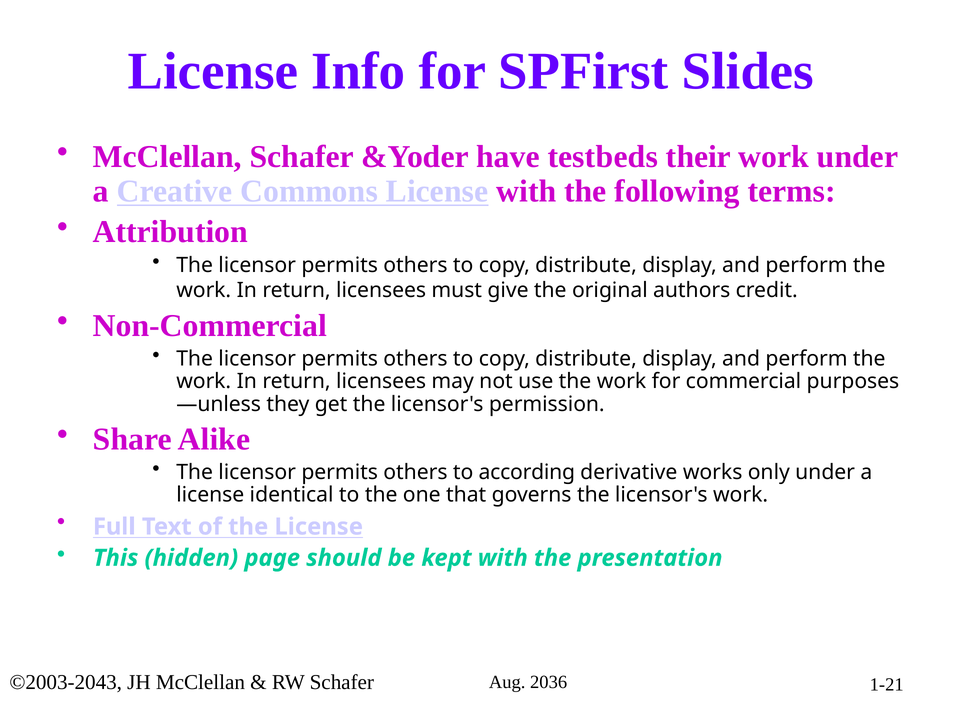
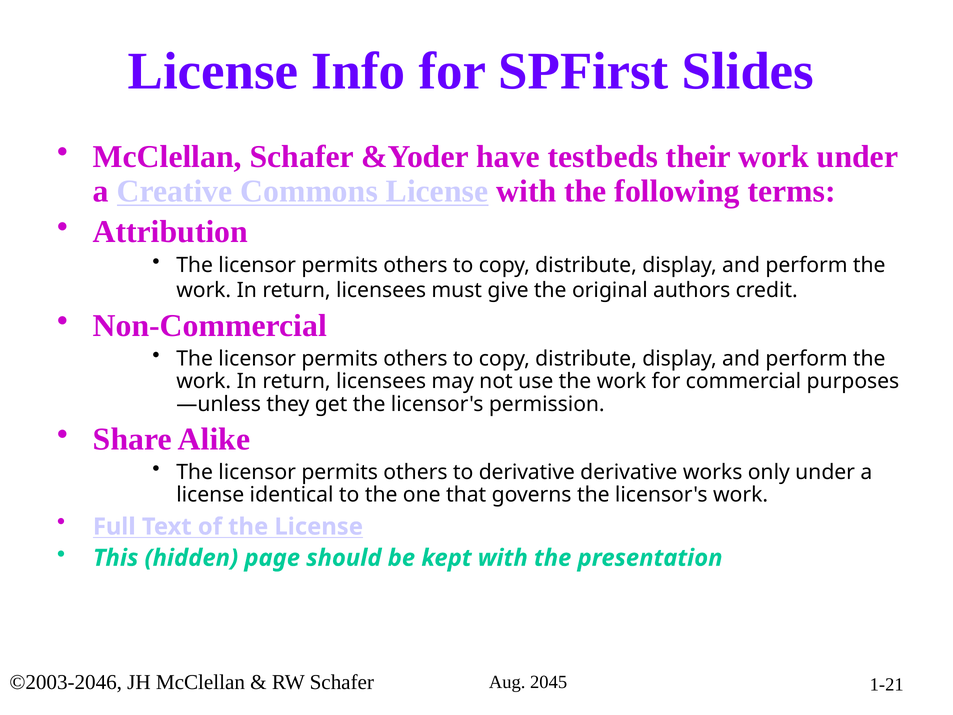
to according: according -> derivative (527, 472)
©2003-2043: ©2003-2043 -> ©2003-2046 (66, 682)
2036: 2036 -> 2045 (549, 682)
